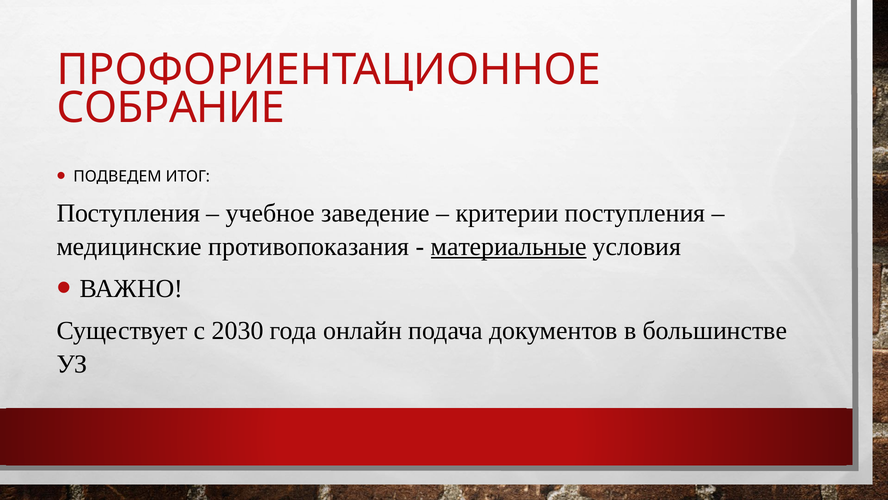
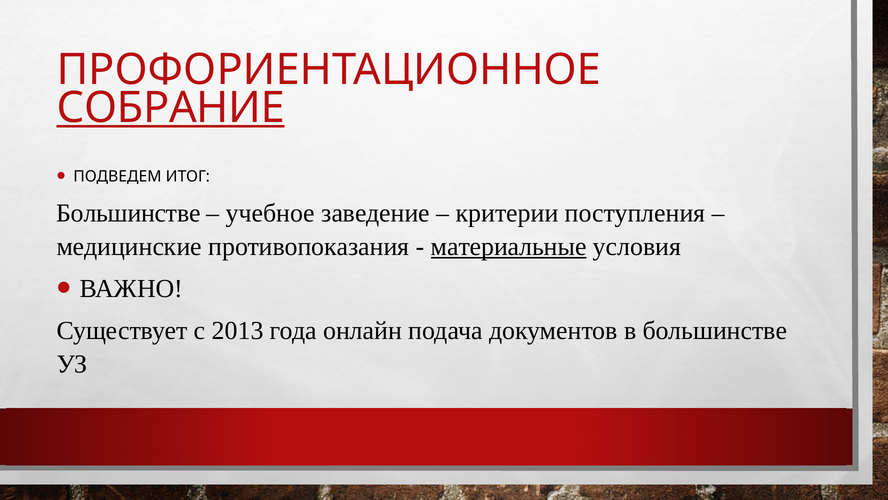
СОБРАНИЕ underline: none -> present (171, 108)
Поступления: Поступления -> Большинстве (128, 213)
2030: 2030 -> 2013 (238, 330)
